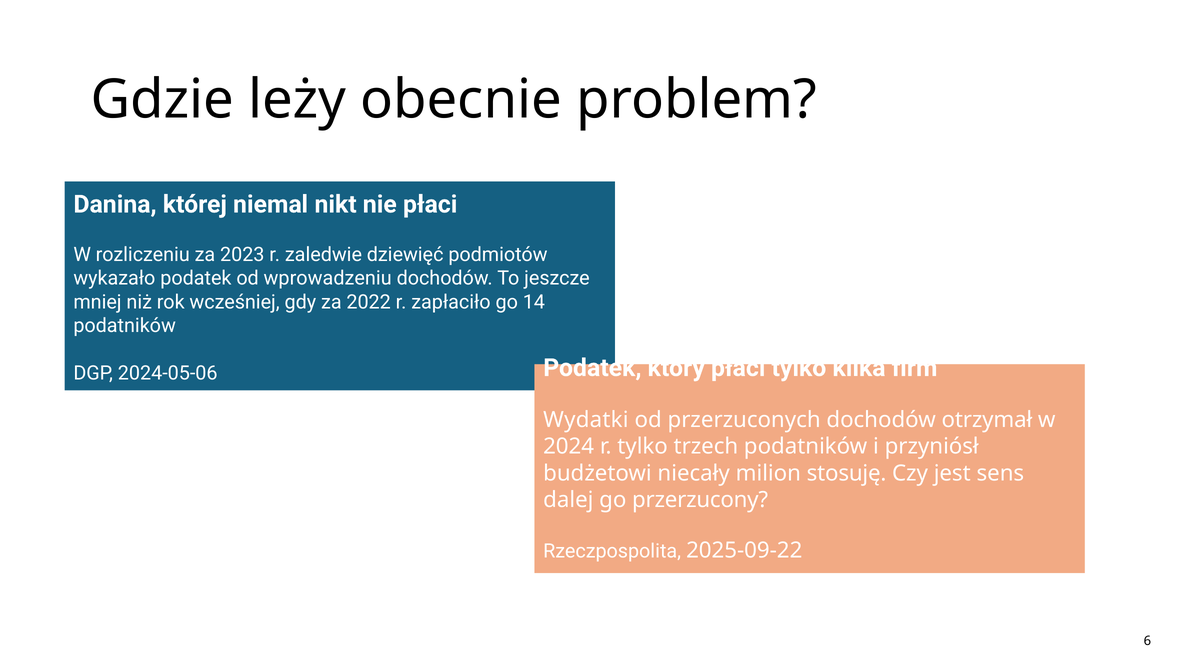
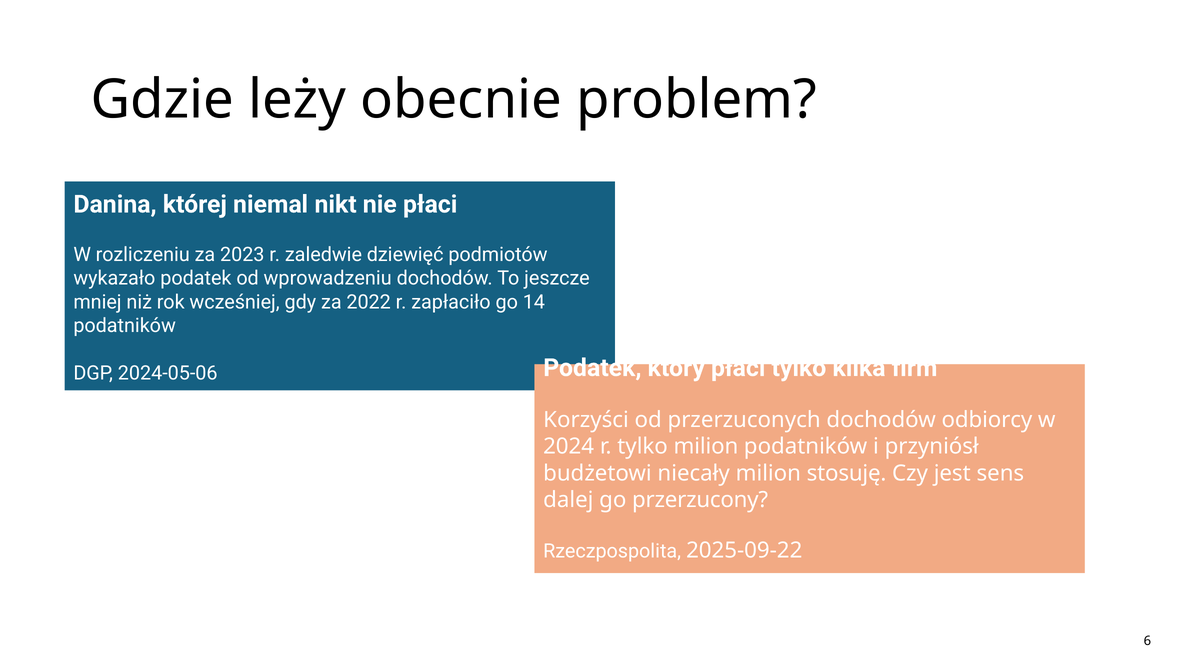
Wydatki: Wydatki -> Korzyści (586, 420)
otrzymał: otrzymał -> odbiorcy (987, 420)
tylko trzech: trzech -> milion (706, 446)
